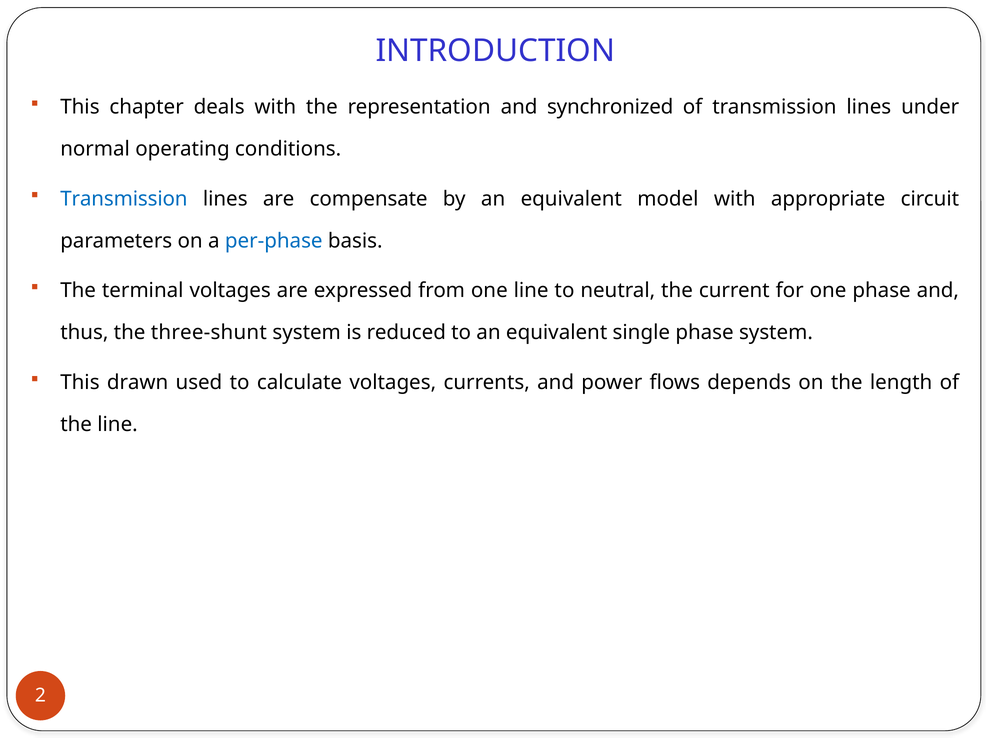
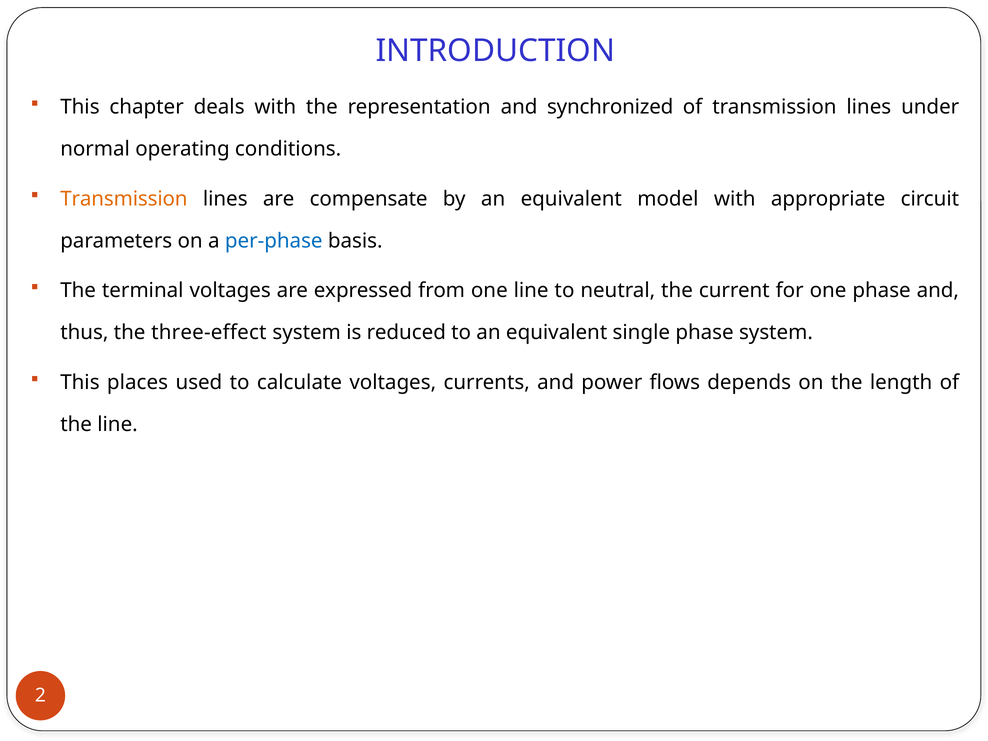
Transmission colour: blue -> orange (124, 199)
three-shunt: three-shunt -> three-effect (209, 333)
drawn: drawn -> places (138, 383)
